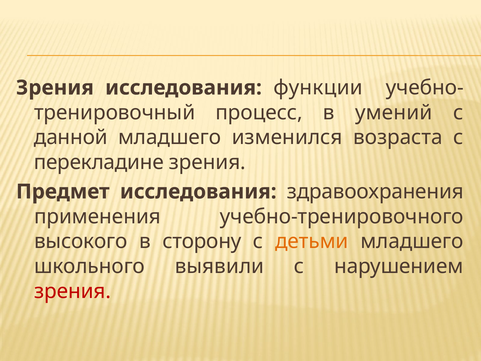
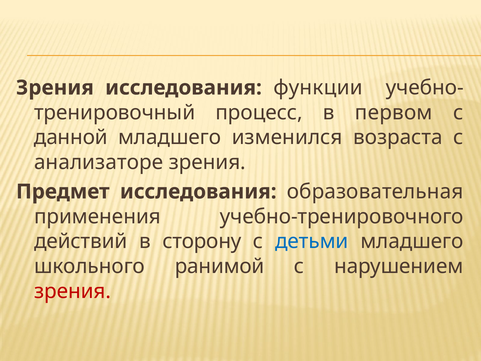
умений: умений -> первом (394, 113)
перекладине: перекладине -> анализаторе (99, 162)
здравоохранения: здравоохранения -> образовательная (375, 192)
высокого: высокого -> действий (81, 241)
детьми colour: orange -> blue (312, 241)
выявили: выявили -> ранимой (220, 266)
